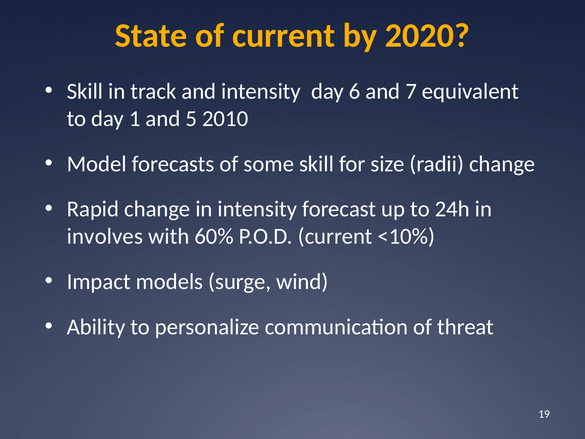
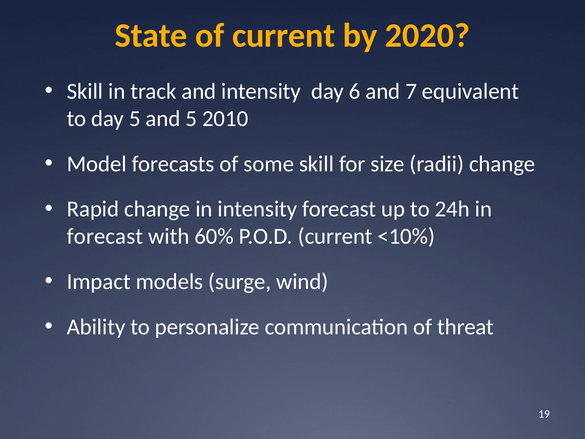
day 1: 1 -> 5 (135, 119)
involves: involves -> forecast (105, 236)
